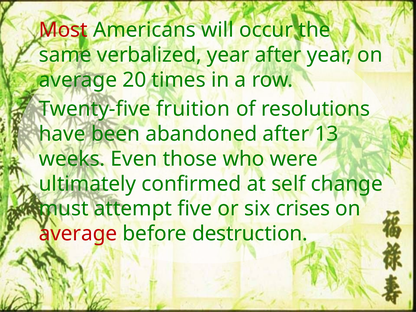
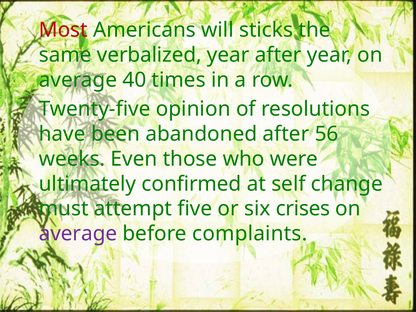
occur: occur -> sticks (266, 30)
20: 20 -> 40 (134, 80)
fruition: fruition -> opinion (193, 109)
13: 13 -> 56 (327, 134)
average colour: red -> purple (78, 234)
destruction: destruction -> complaints (250, 234)
